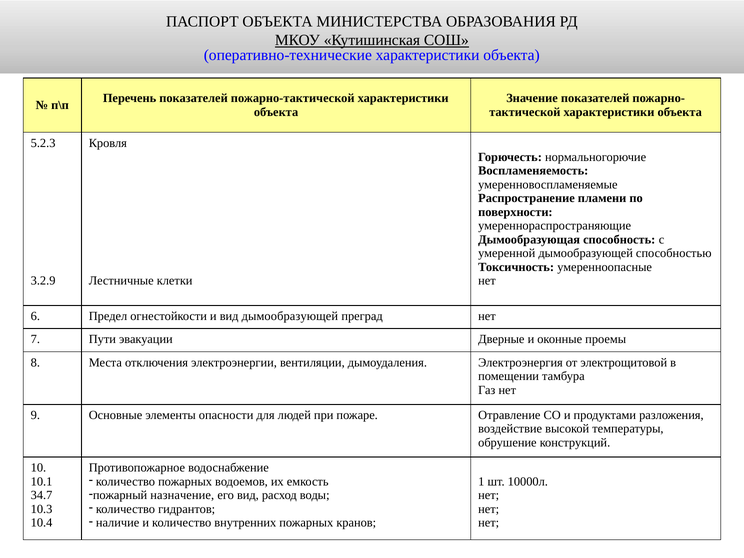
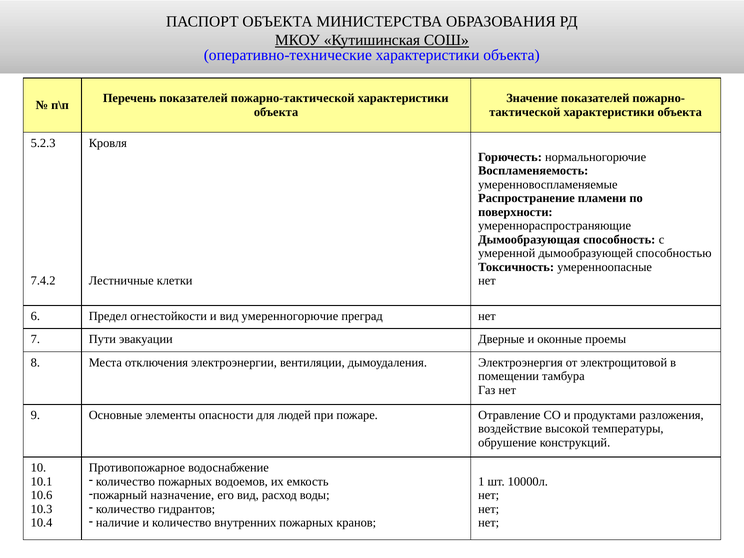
3.2.9: 3.2.9 -> 7.4.2 (43, 281)
вид дымообразующей: дымообразующей -> умеренногорючие (290, 316)
34.7: 34.7 -> 10.6 (42, 495)
